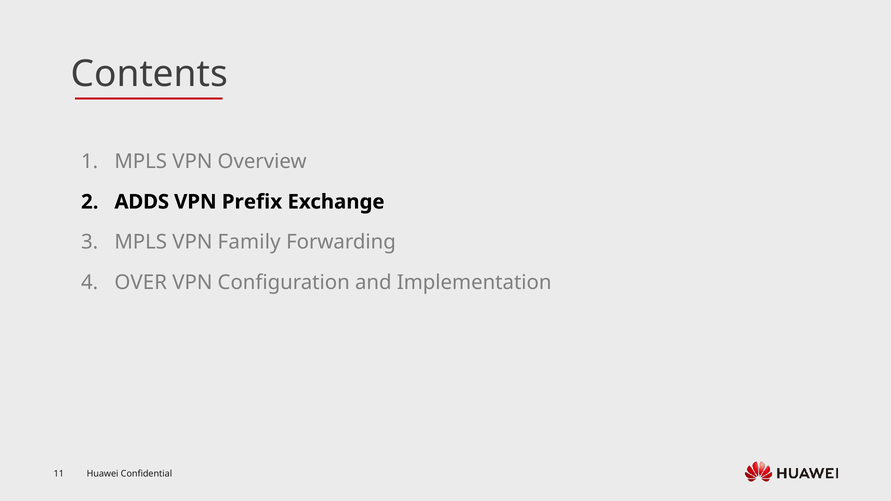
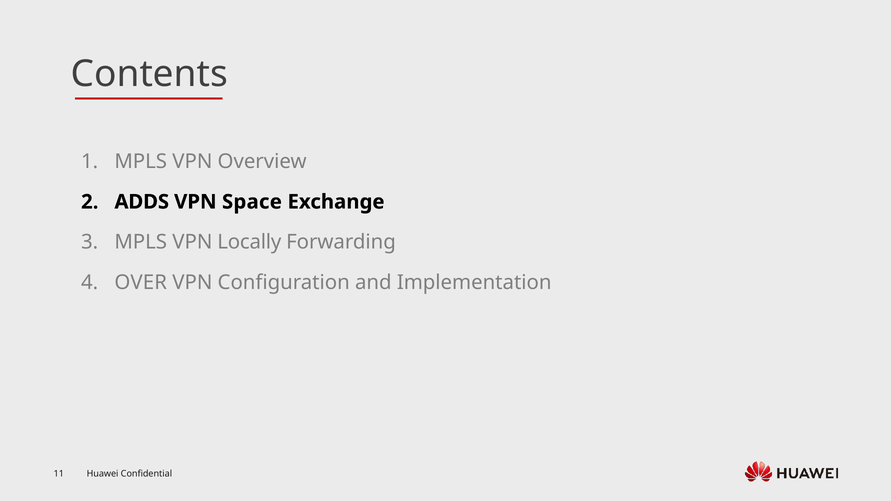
Prefix: Prefix -> Space (252, 202)
Family: Family -> Locally (249, 242)
